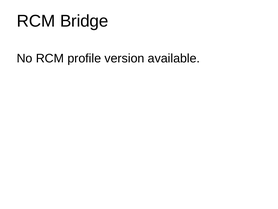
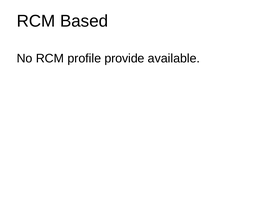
Bridge: Bridge -> Based (84, 21)
version: version -> provide (124, 58)
